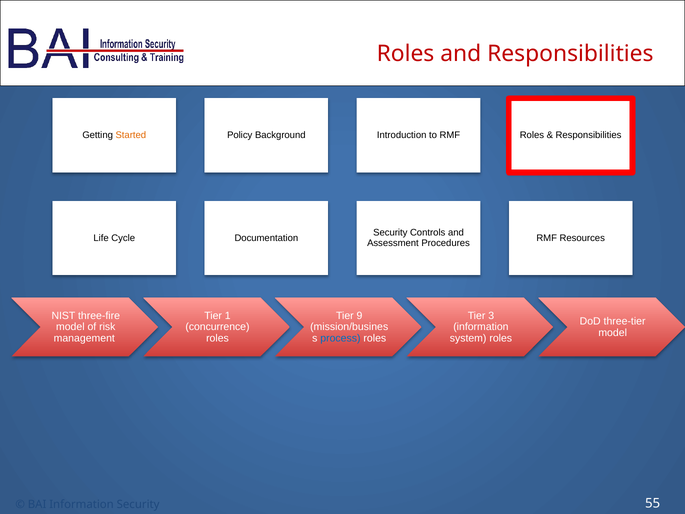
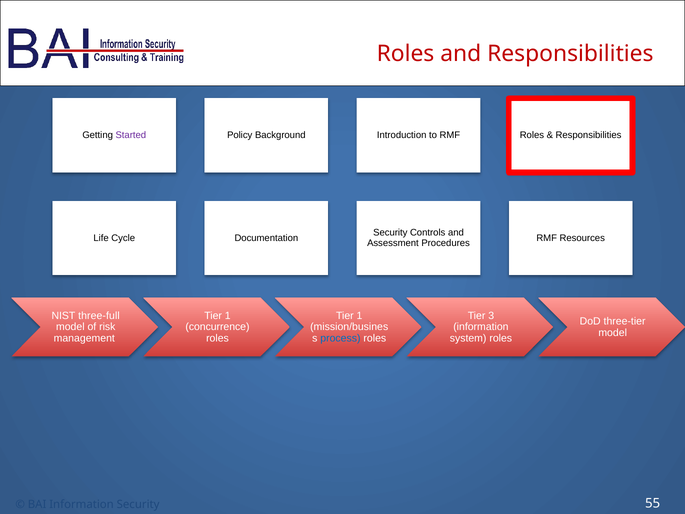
Started colour: orange -> purple (131, 135)
three-fire: three-fire -> three-full (99, 316)
9: 9 -> 1 (360, 316)
